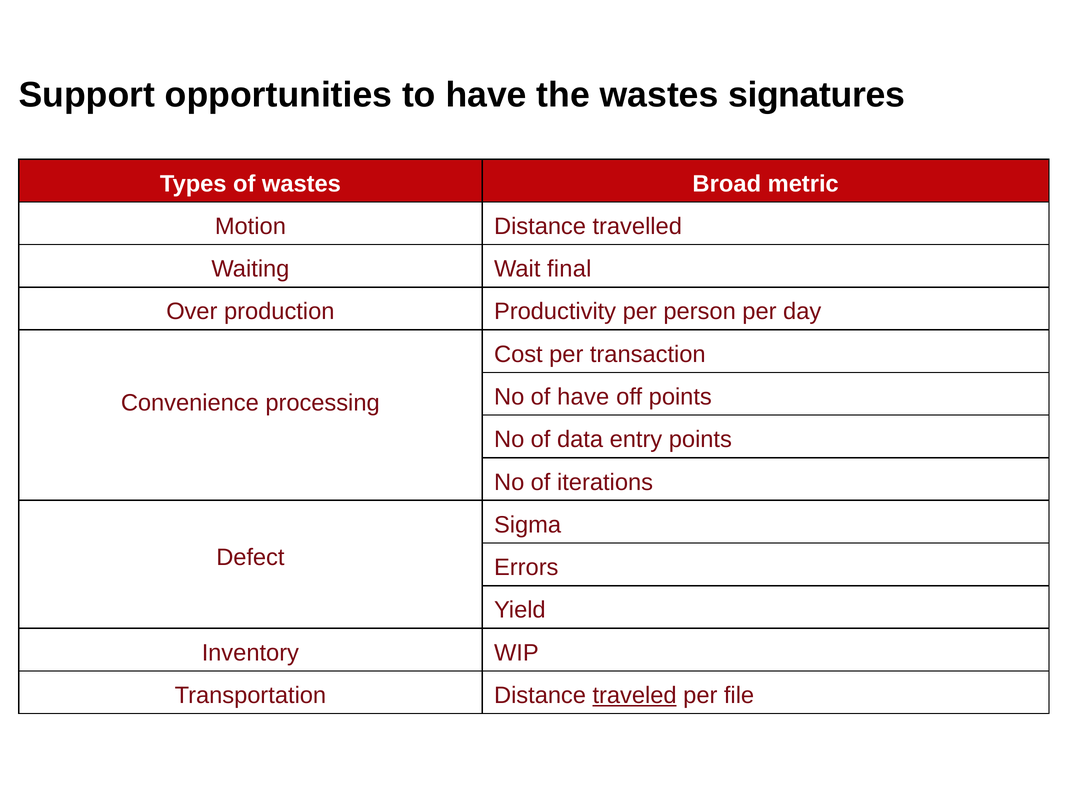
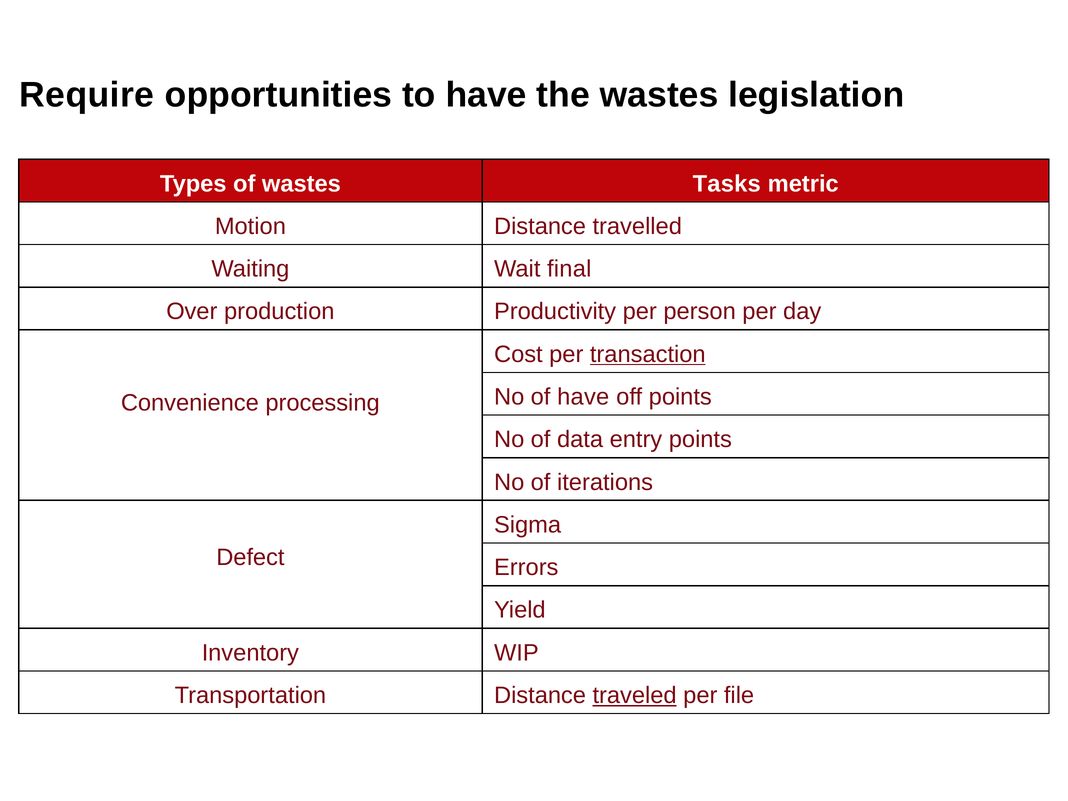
Support: Support -> Require (87, 95)
signatures: signatures -> legislation (816, 95)
Broad: Broad -> Tasks (727, 184)
transaction underline: none -> present (648, 354)
